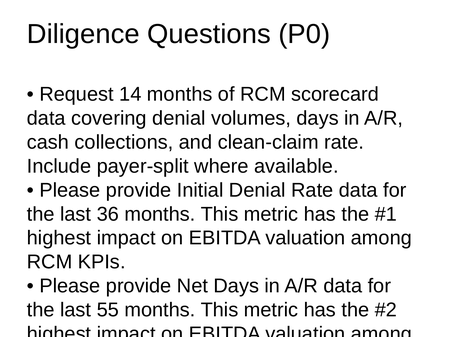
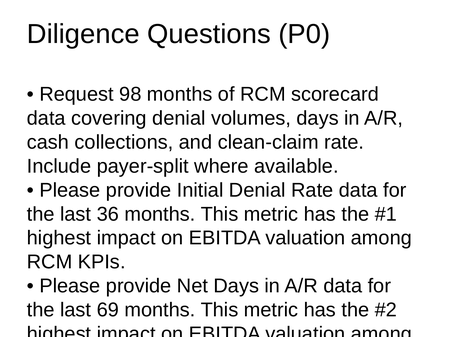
14: 14 -> 98 (130, 94)
55: 55 -> 69 (108, 310)
